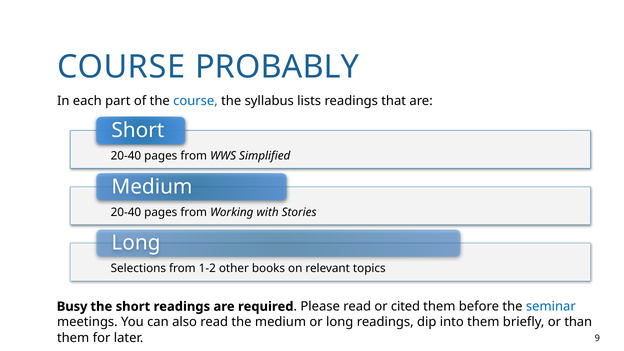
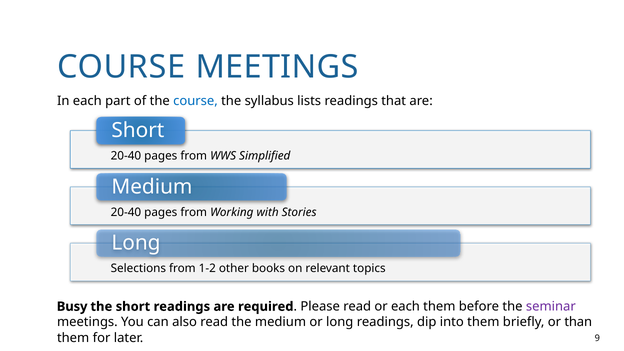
COURSE PROBABLY: PROBABLY -> MEETINGS (277, 67)
or cited: cited -> each (405, 307)
seminar colour: blue -> purple (551, 307)
